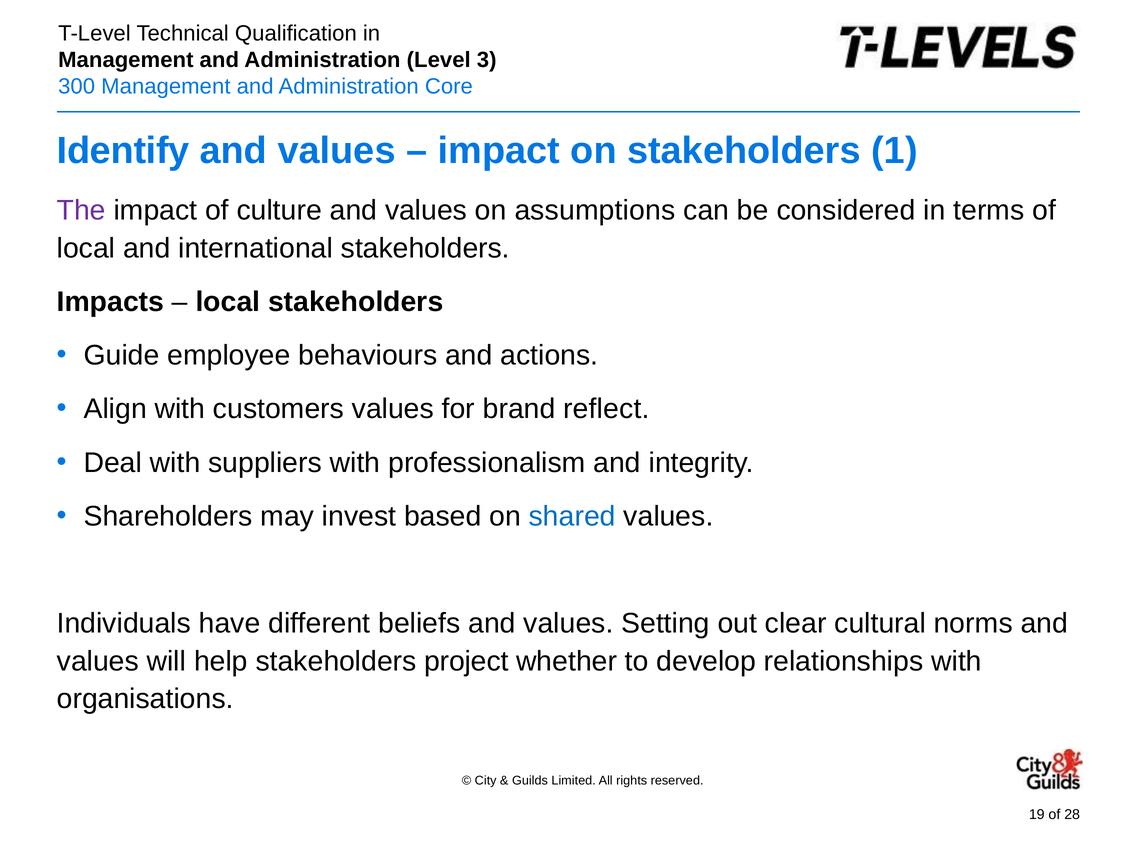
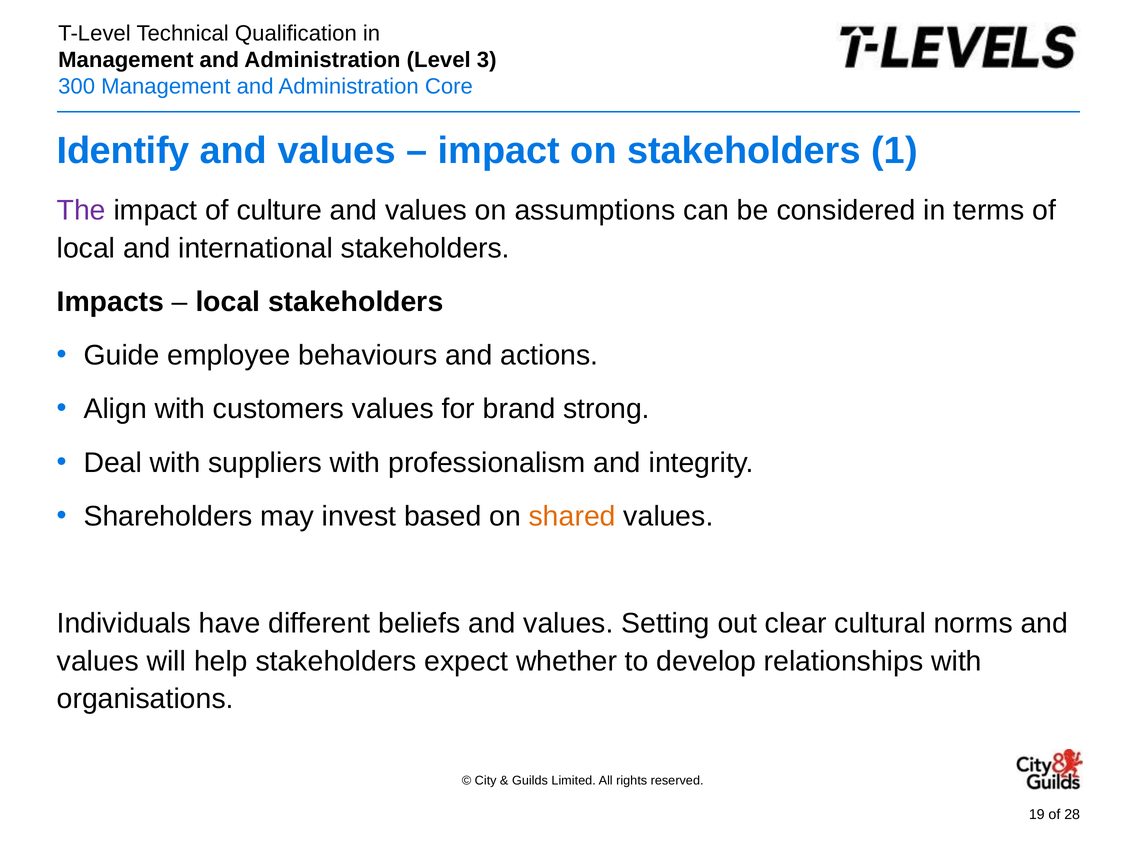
reflect: reflect -> strong (606, 409)
shared colour: blue -> orange (572, 517)
project: project -> expect (466, 662)
